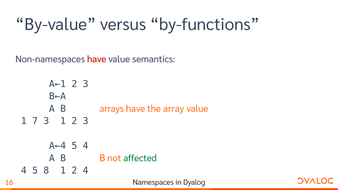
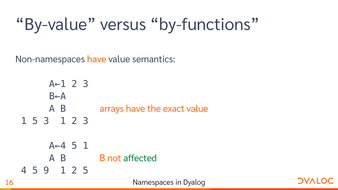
have colour: red -> orange (97, 59)
array: array -> exact (174, 109)
1 7: 7 -> 5 (35, 121)
5 4: 4 -> 1 (86, 146)
8: 8 -> 9 (46, 171)
2 4: 4 -> 5 (86, 171)
